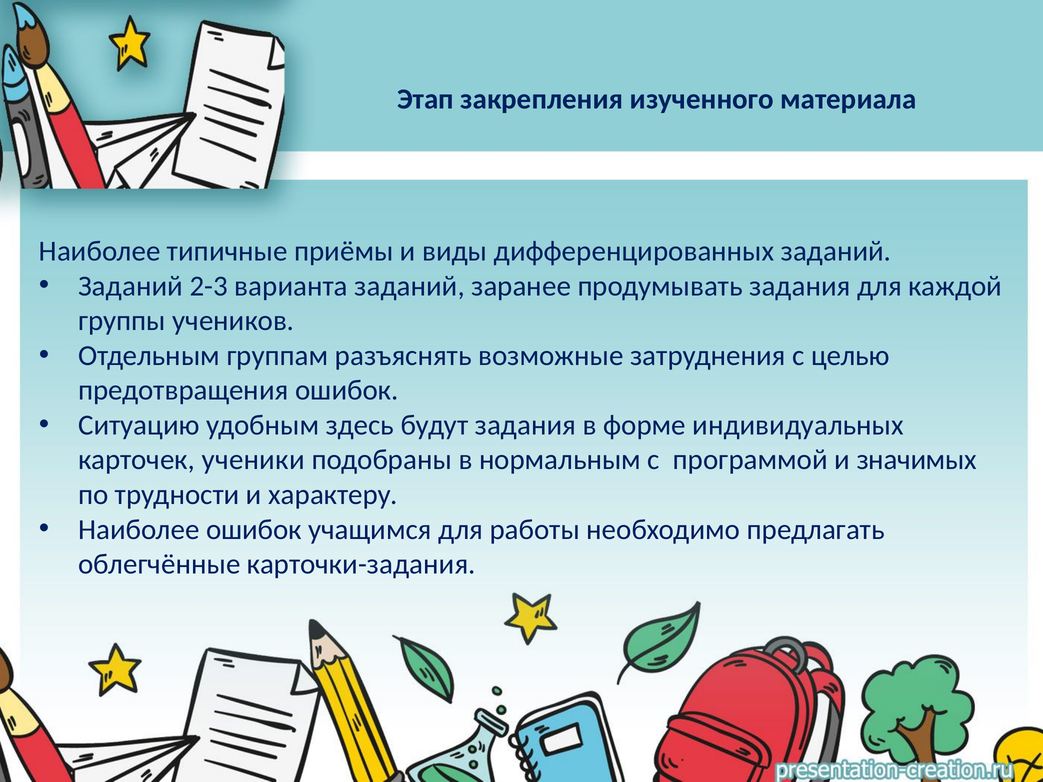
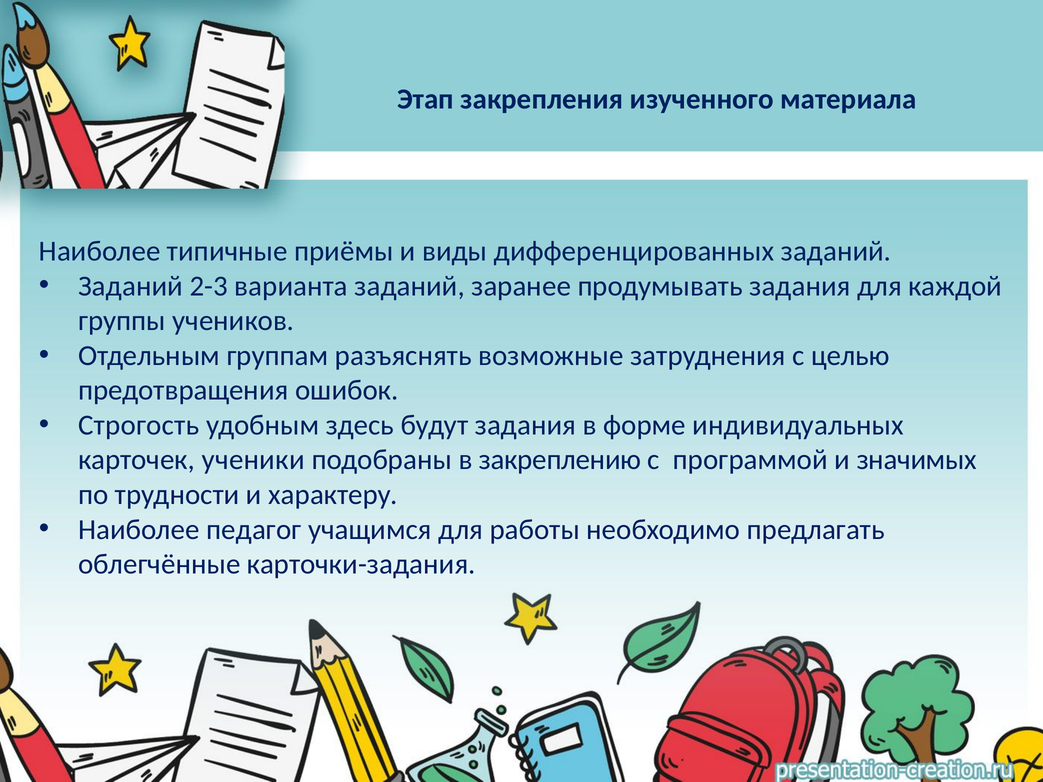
Ситуацию: Ситуацию -> Строгость (139, 425)
нормальным: нормальным -> закреплению (560, 460)
Наиболее ошибок: ошибок -> педагог (254, 530)
